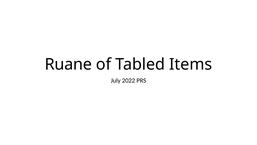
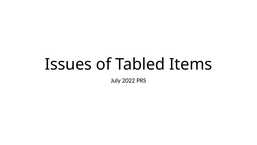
Ruane: Ruane -> Issues (68, 64)
